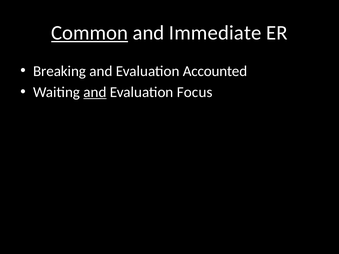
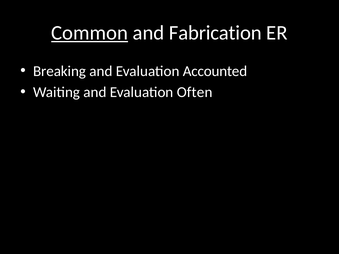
Immediate: Immediate -> Fabrication (215, 33)
and underline: present -> none (95, 92)
Focus: Focus -> Often (195, 92)
